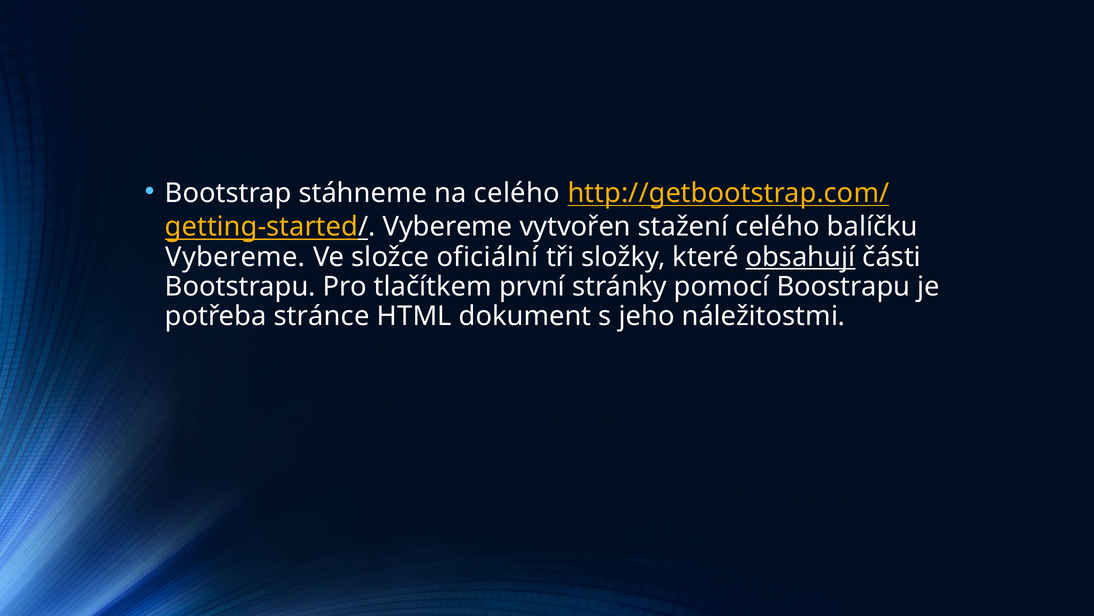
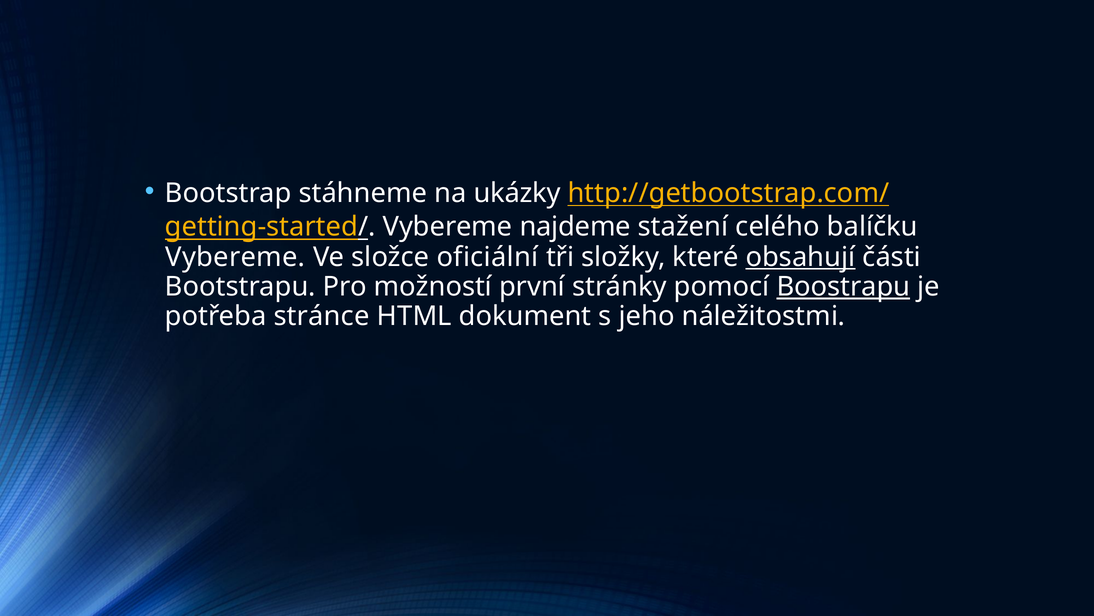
na celého: celého -> ukázky (517, 193)
vytvořen: vytvořen -> najdeme (575, 226)
tlačítkem: tlačítkem -> možností (433, 286)
Boostrapu underline: none -> present (843, 286)
